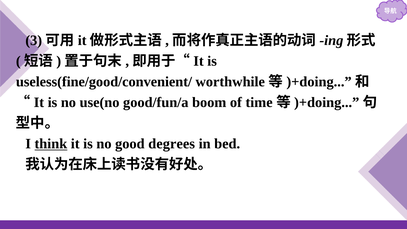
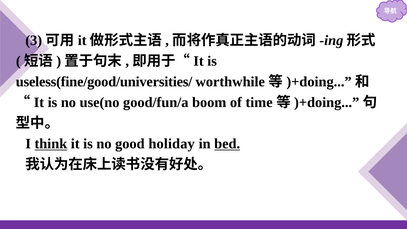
useless(fine/good/convenient/: useless(fine/good/convenient/ -> useless(fine/good/universities/ (104, 82)
degrees: degrees -> holiday (172, 144)
bed underline: none -> present (227, 144)
